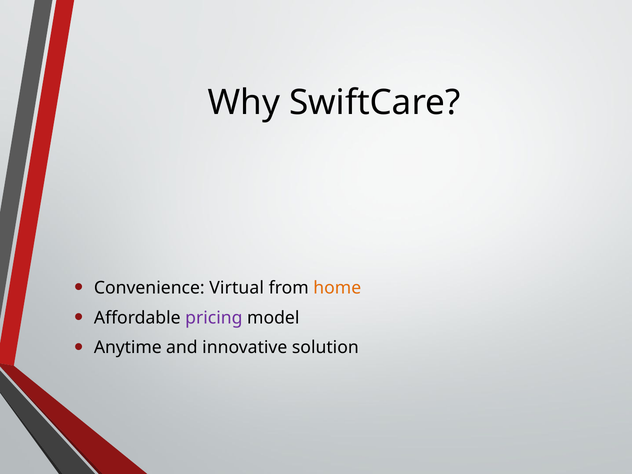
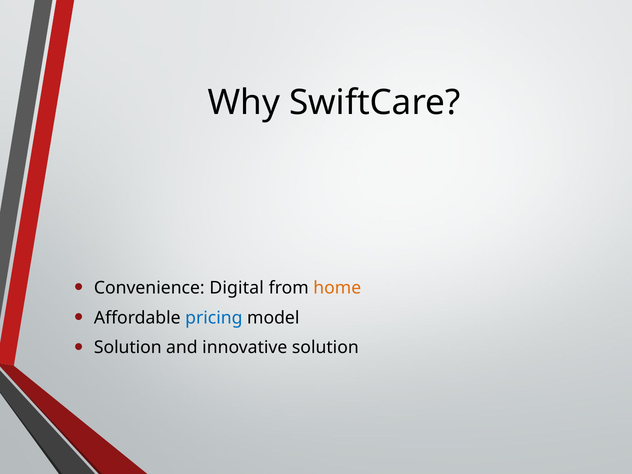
Virtual: Virtual -> Digital (237, 288)
pricing colour: purple -> blue (214, 318)
Anytime: Anytime -> Solution (128, 348)
